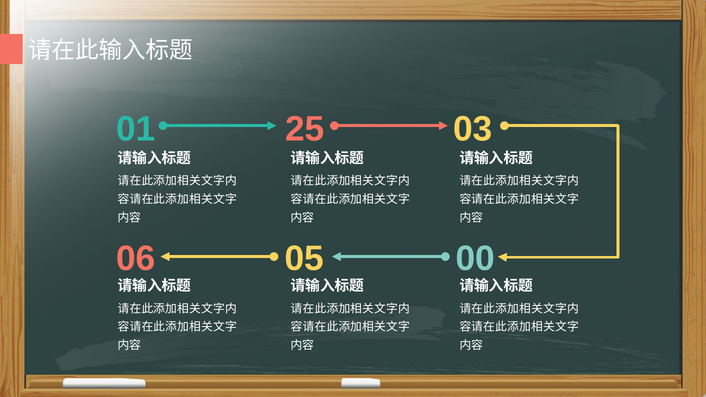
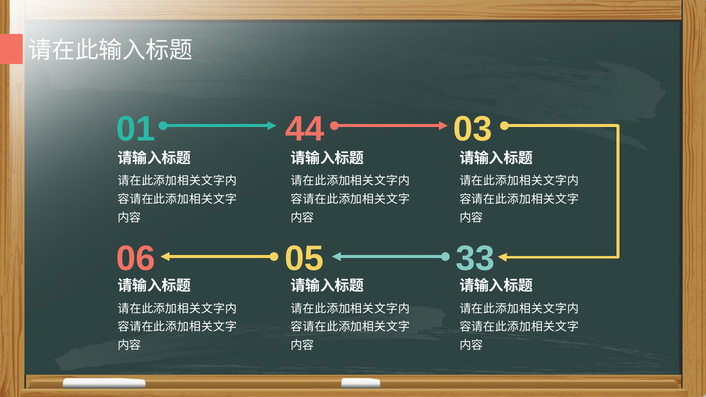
25: 25 -> 44 (305, 129)
00: 00 -> 33 (475, 259)
